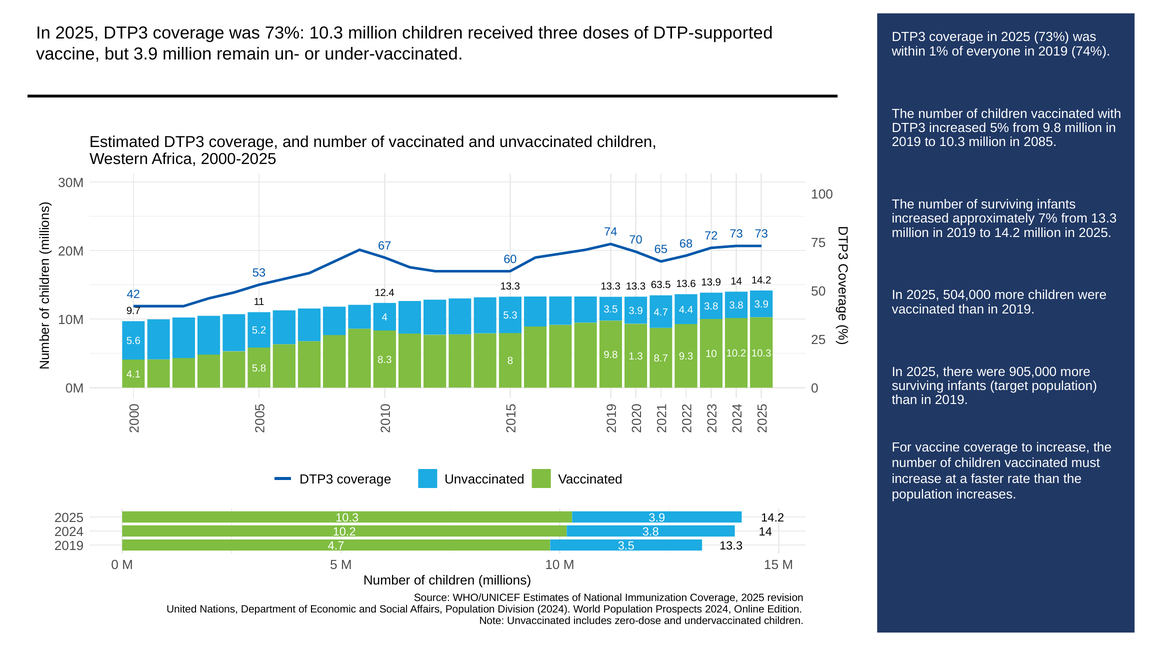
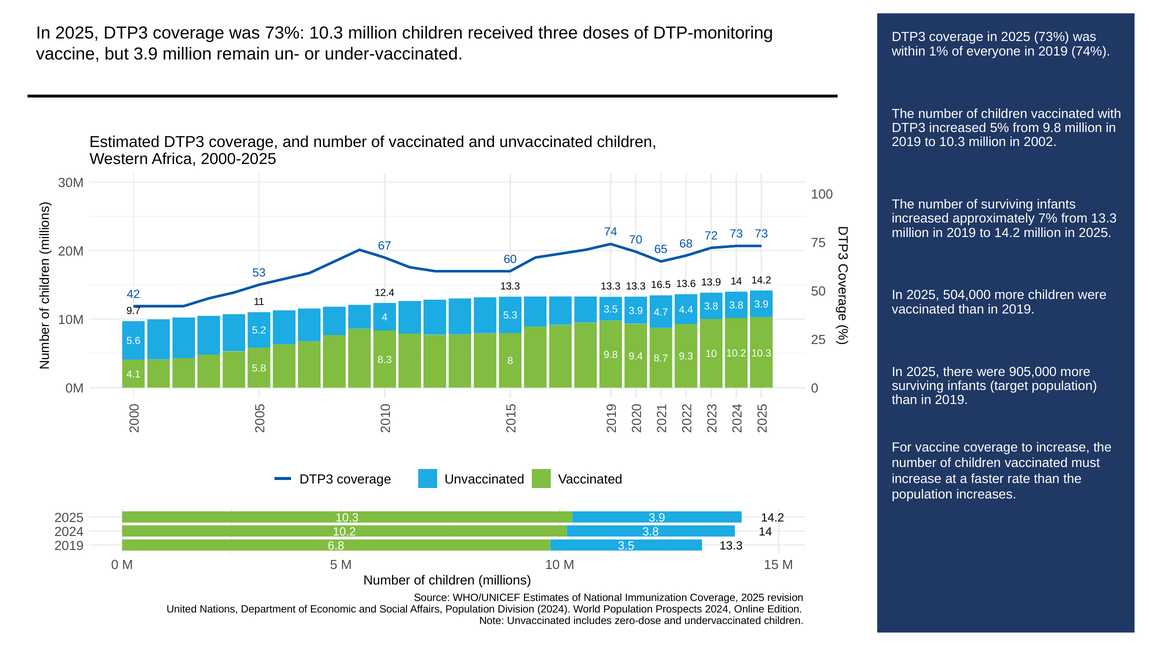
DTP-supported: DTP-supported -> DTP-monitoring (713, 33)
2085: 2085 -> 2002 (1040, 142)
63.5: 63.5 -> 16.5 (661, 285)
1.3: 1.3 -> 9.4 (636, 357)
4.7: 4.7 -> 6.8 (336, 546)
